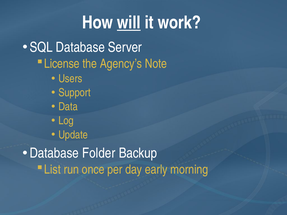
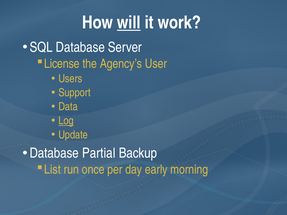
Note: Note -> User (156, 64)
Log underline: none -> present (66, 121)
Folder: Folder -> Partial (99, 153)
